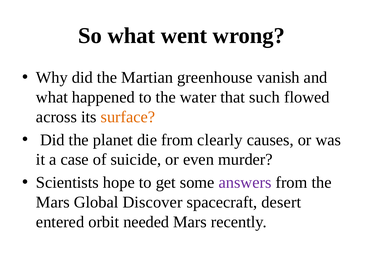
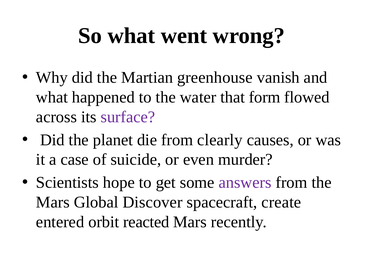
such: such -> form (265, 97)
surface colour: orange -> purple (128, 117)
desert: desert -> create (281, 202)
needed: needed -> reacted (146, 222)
